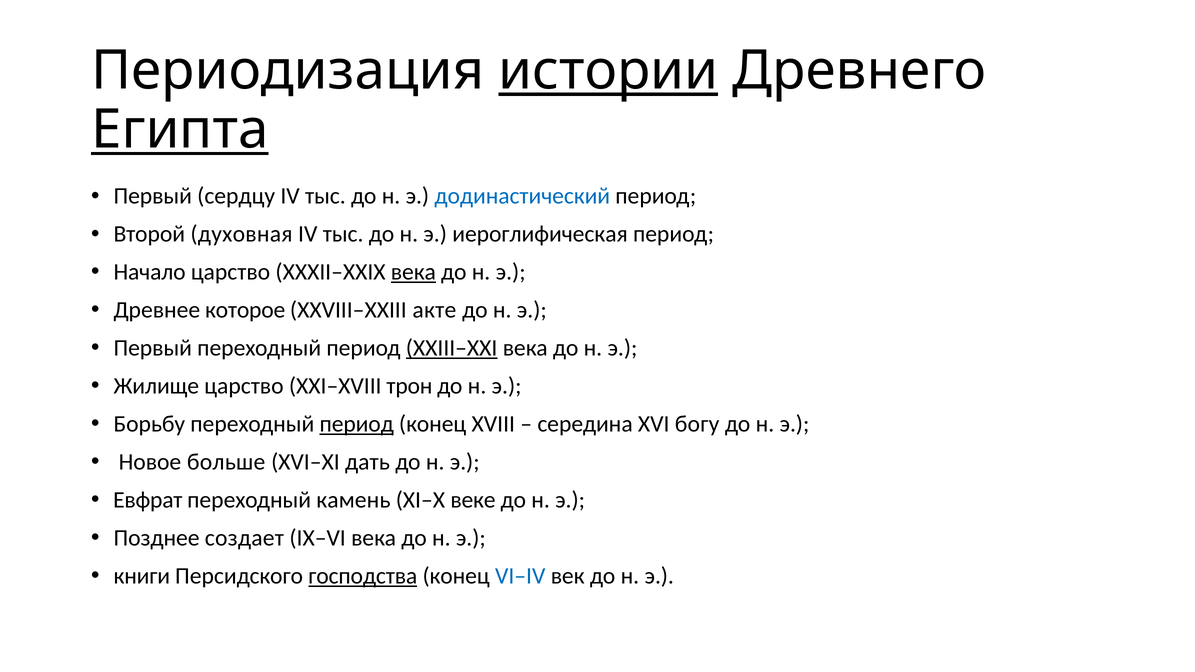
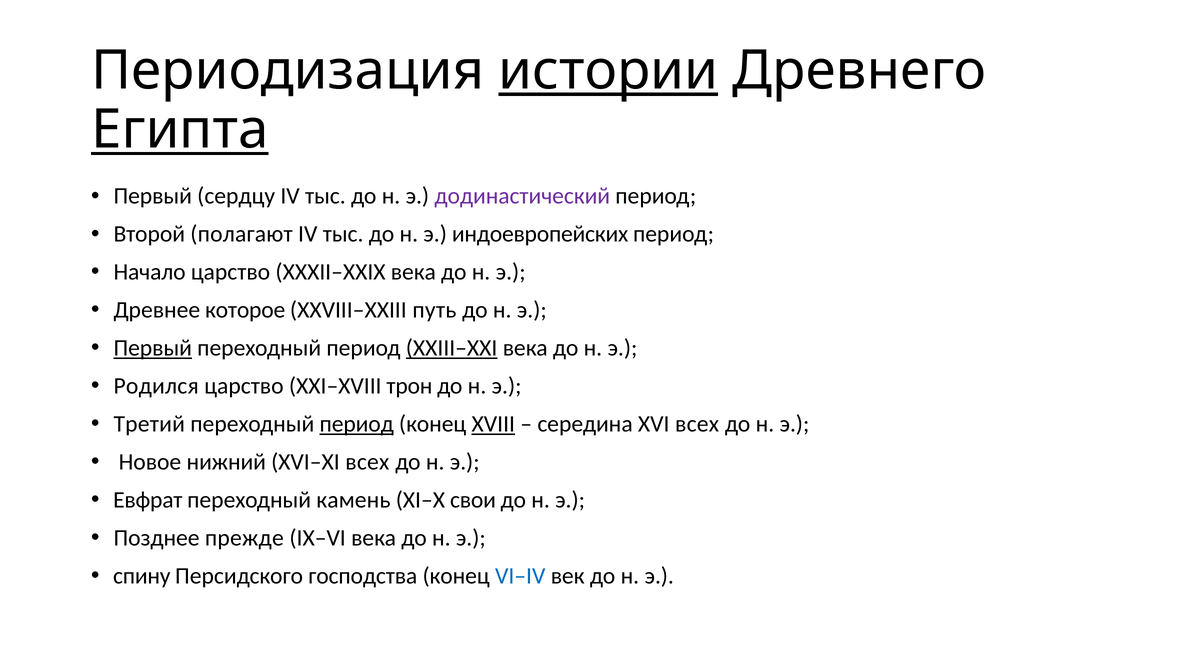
додинастический colour: blue -> purple (522, 196)
духовная: духовная -> полагают (242, 234)
иероглифическая: иероглифическая -> индоевропейских (540, 234)
века underline: present -> none (413, 272)
акте: акте -> путь (434, 310)
Первый underline: none -> present (153, 348)
Жилище: Жилище -> Родился (156, 386)
Борьбу: Борьбу -> Третий (149, 424)
XVIII underline: none -> present (493, 424)
XVI богу: богу -> всех (697, 424)
больше: больше -> нижний (226, 462)
XVI–XI дать: дать -> всех (367, 462)
веке: веке -> свои (473, 500)
создает: создает -> прежде (244, 538)
книги: книги -> спину (142, 576)
господства underline: present -> none (363, 576)
